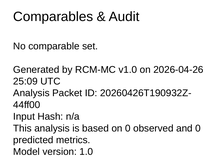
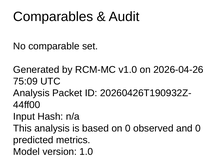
25:09: 25:09 -> 75:09 (25, 81)
